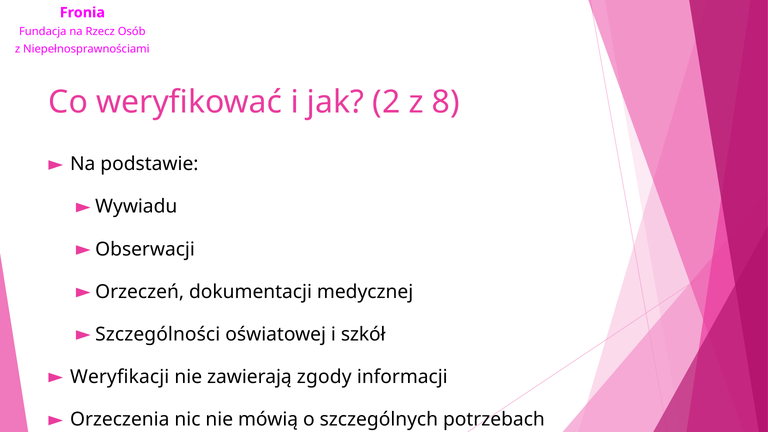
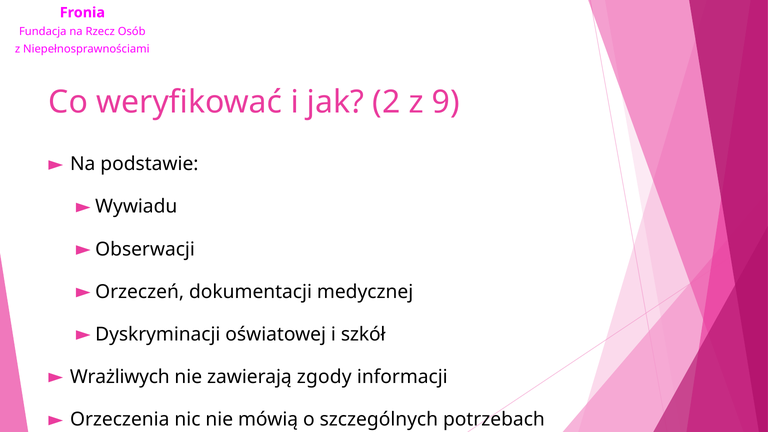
8: 8 -> 9 (446, 102)
Szczególności: Szczególności -> Dyskryminacji (158, 334)
Weryfikacji: Weryfikacji -> Wrażliwych (120, 377)
